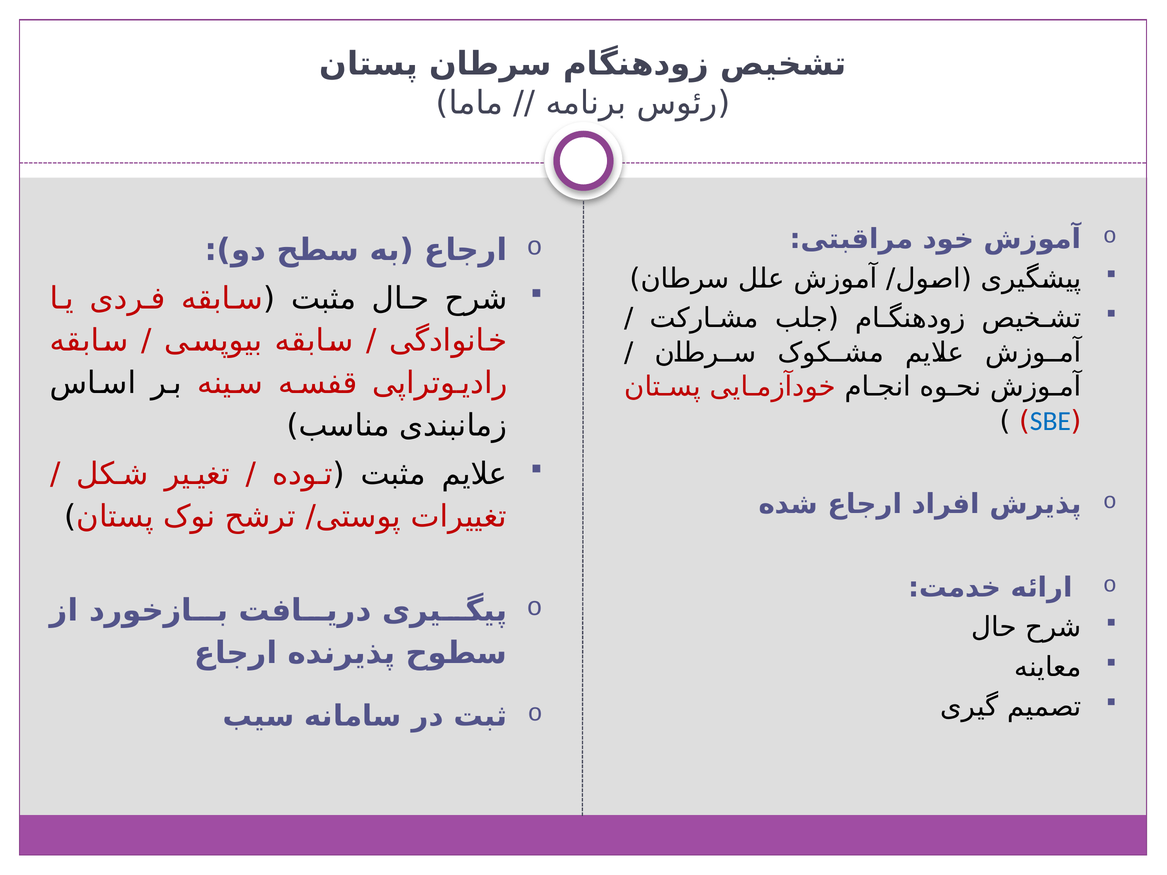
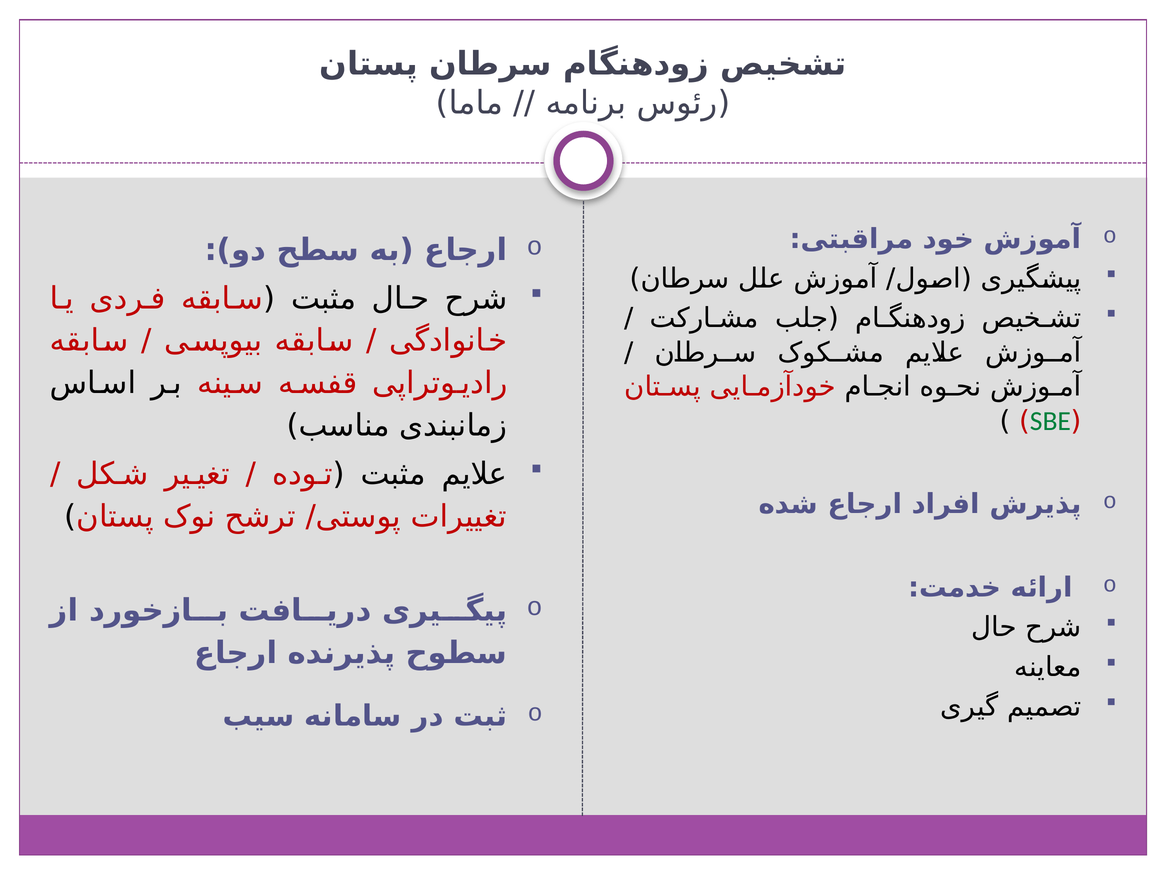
SBE colour: blue -> green (1050, 421)
